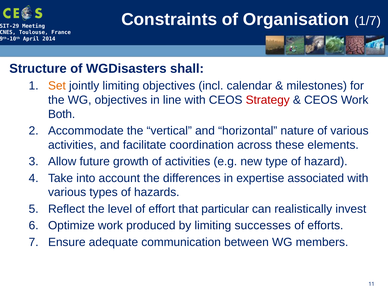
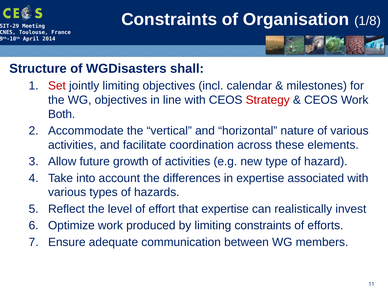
1/7: 1/7 -> 1/8 (368, 21)
Set colour: orange -> red (57, 86)
that particular: particular -> expertise (225, 209)
limiting successes: successes -> constraints (263, 226)
